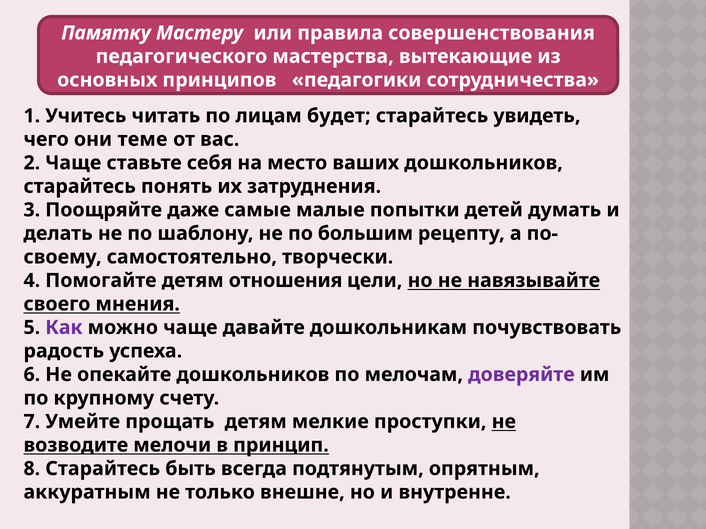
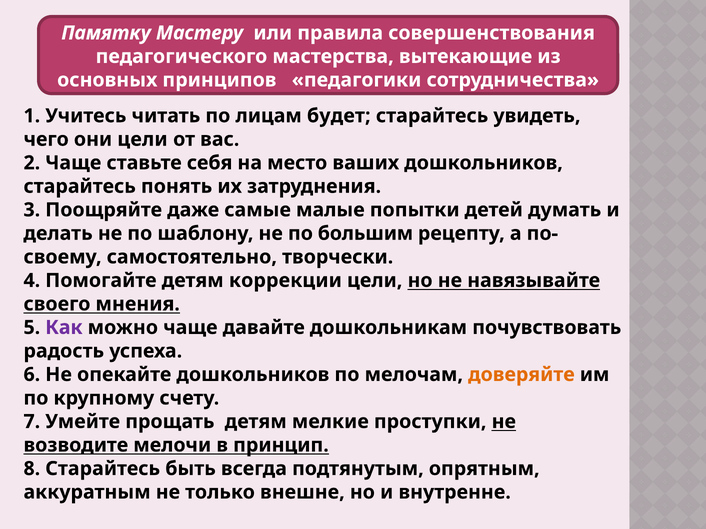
они теме: теме -> цели (143, 139)
отношения: отношения -> коррекции (285, 281)
доверяйте colour: purple -> orange (521, 375)
